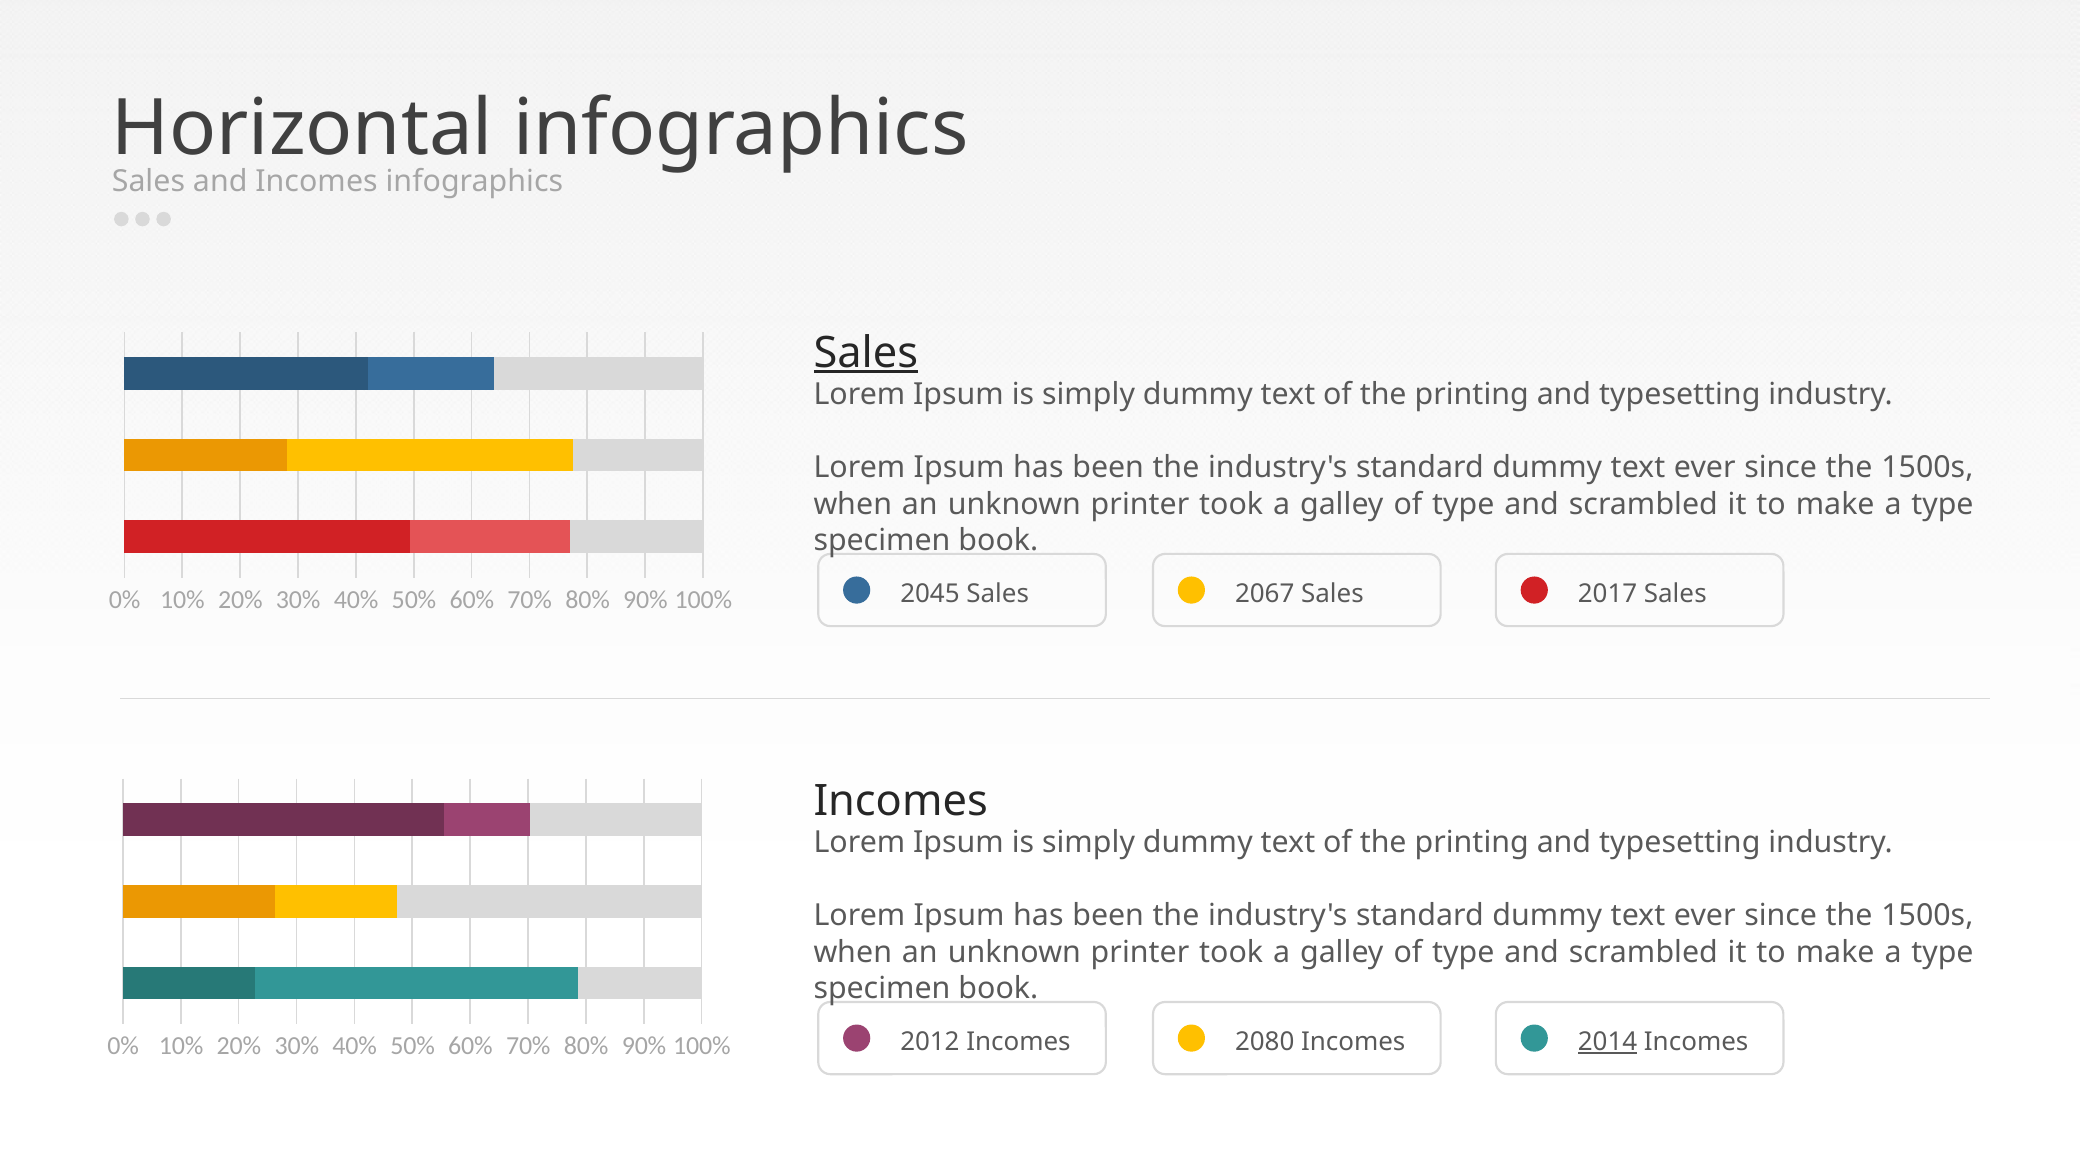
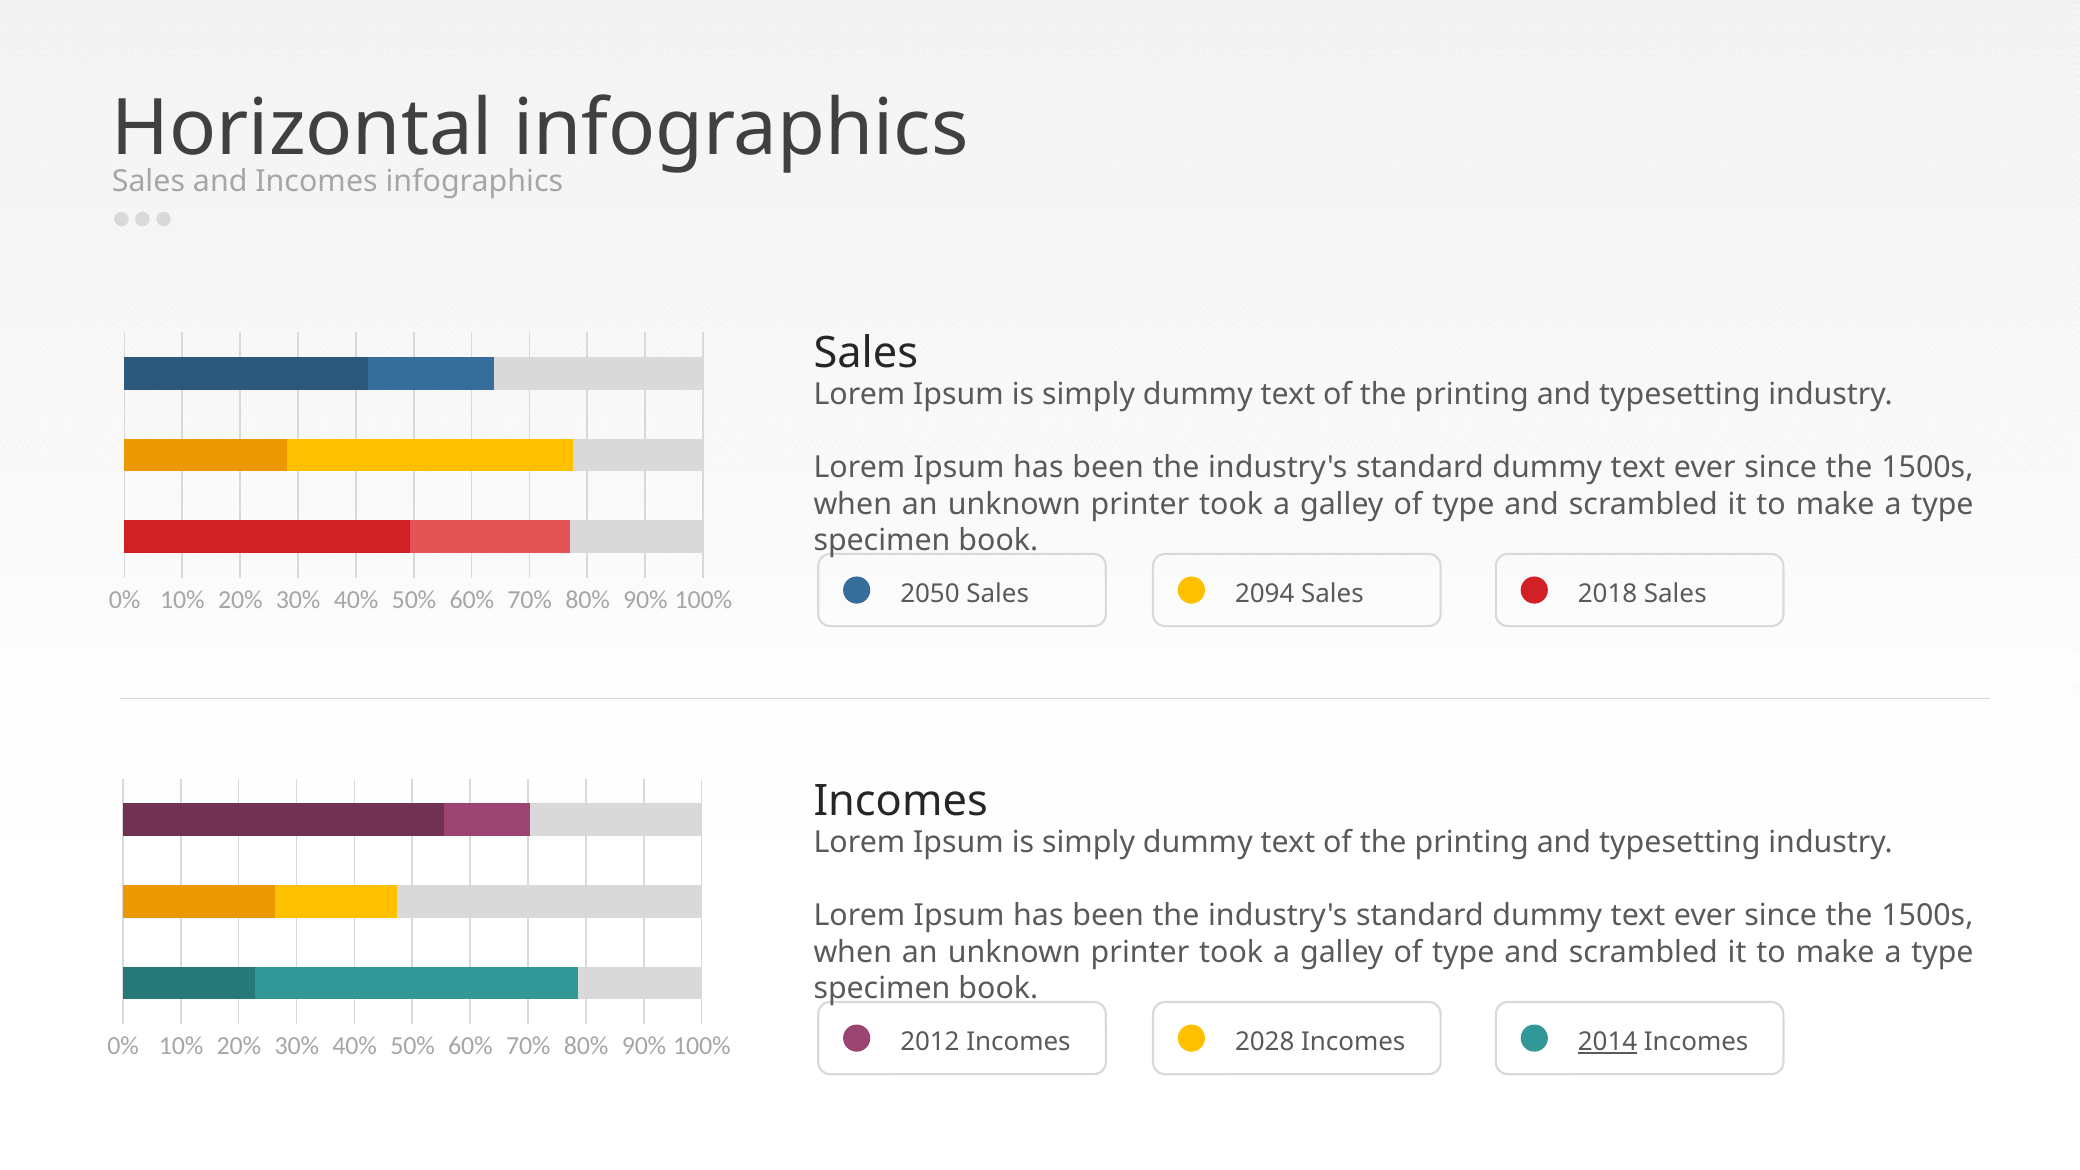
Sales underline: present -> none (866, 353)
2045: 2045 -> 2050 (930, 594)
2067: 2067 -> 2094 (1265, 594)
2017: 2017 -> 2018 (1608, 594)
2080: 2080 -> 2028 (1265, 1042)
